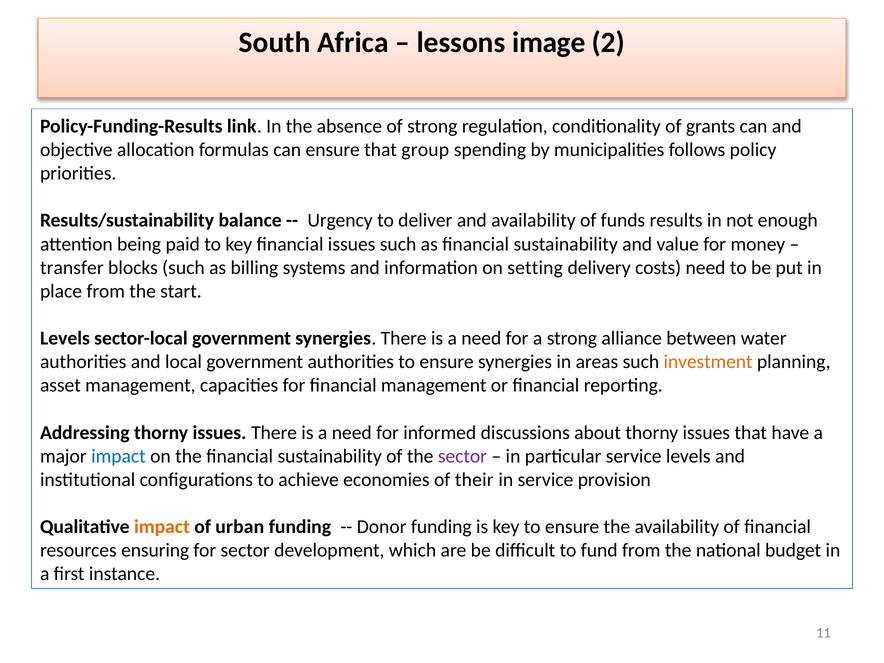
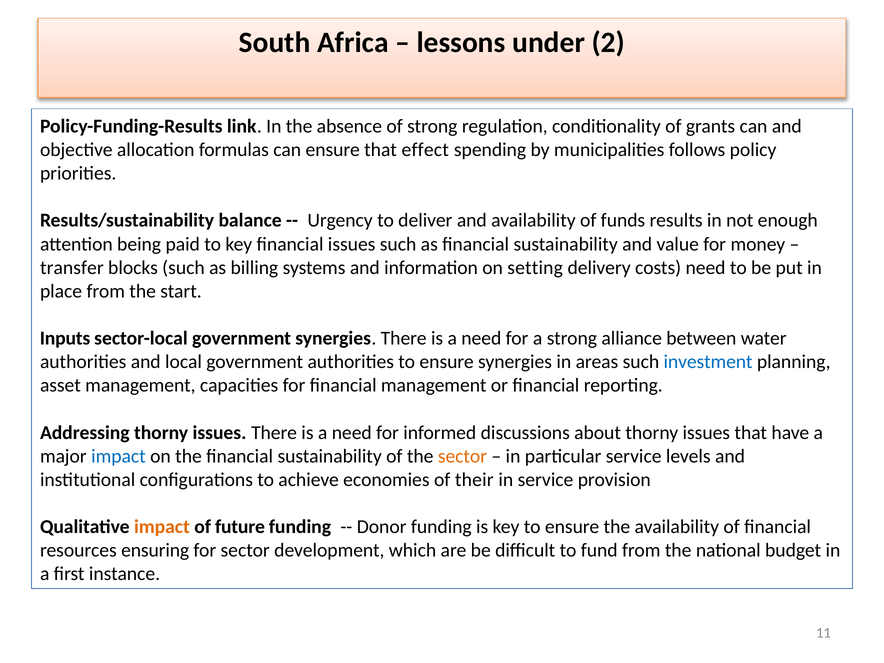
image: image -> under (549, 42)
group: group -> effect (425, 150)
Levels: Levels -> Inputs (65, 338)
investment colour: orange -> blue (708, 362)
sector colour: purple -> orange (462, 456)
urban: urban -> future (240, 527)
